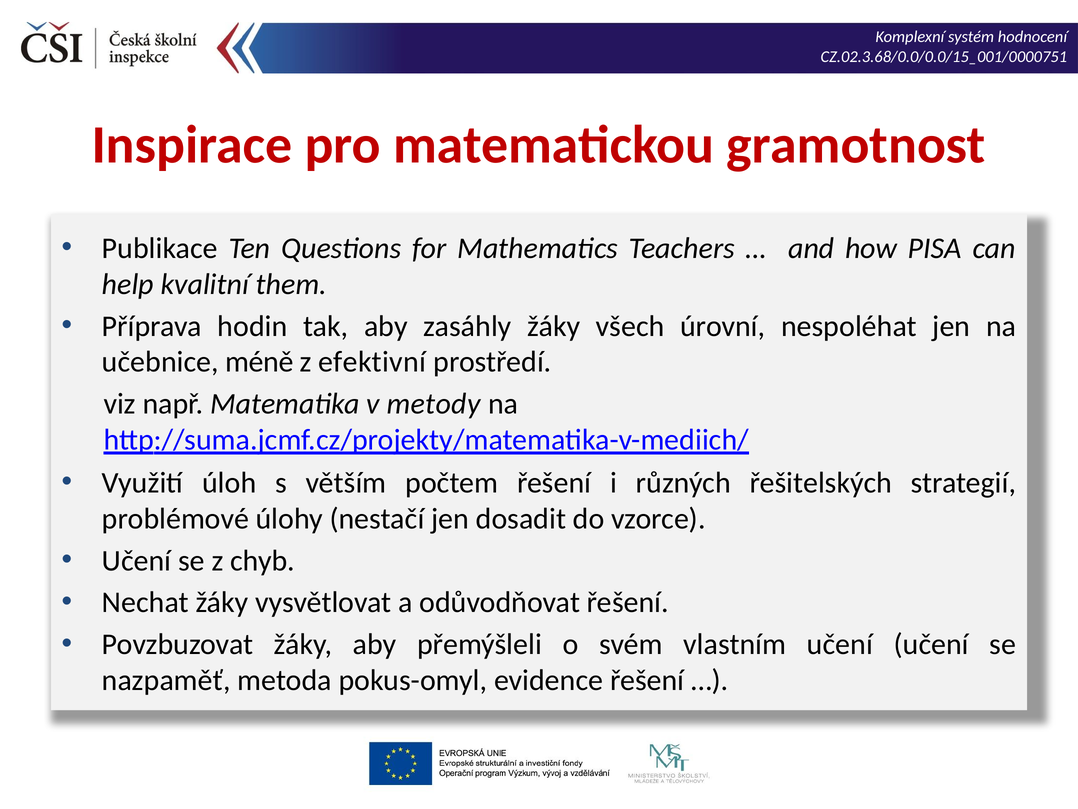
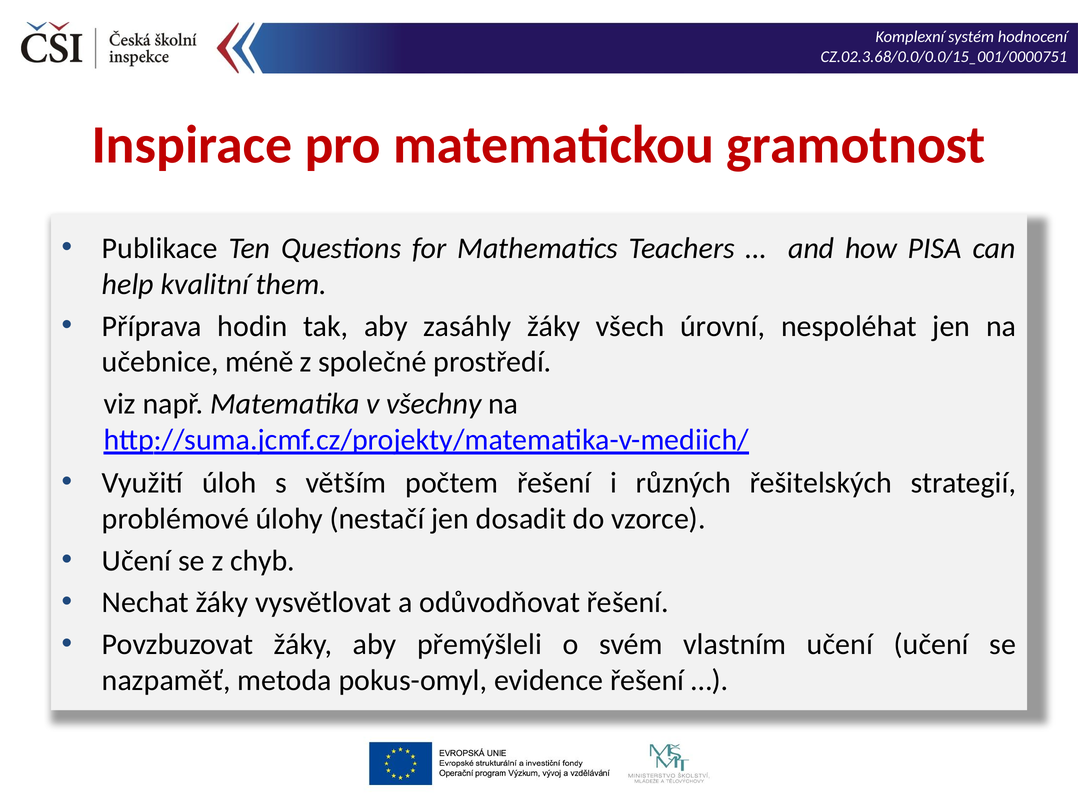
efektivní: efektivní -> společné (372, 362)
metody: metody -> všechny (434, 404)
